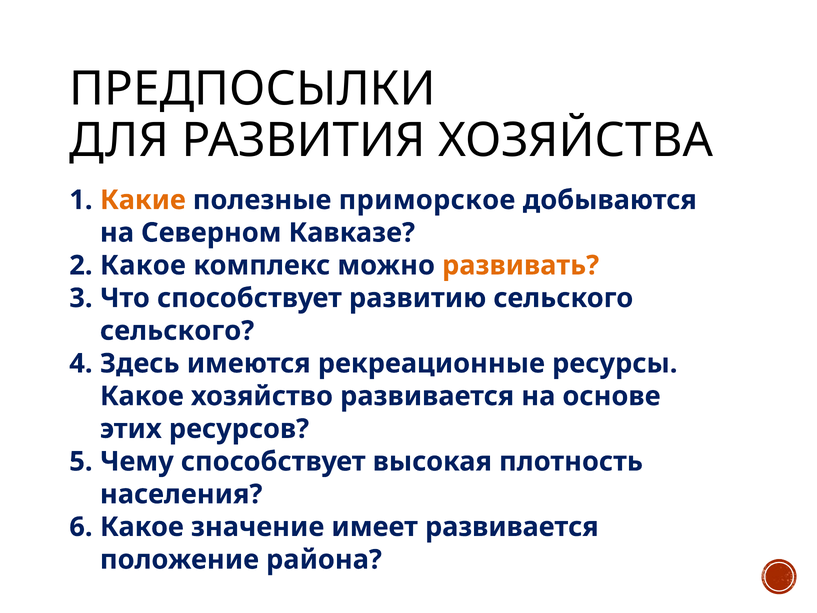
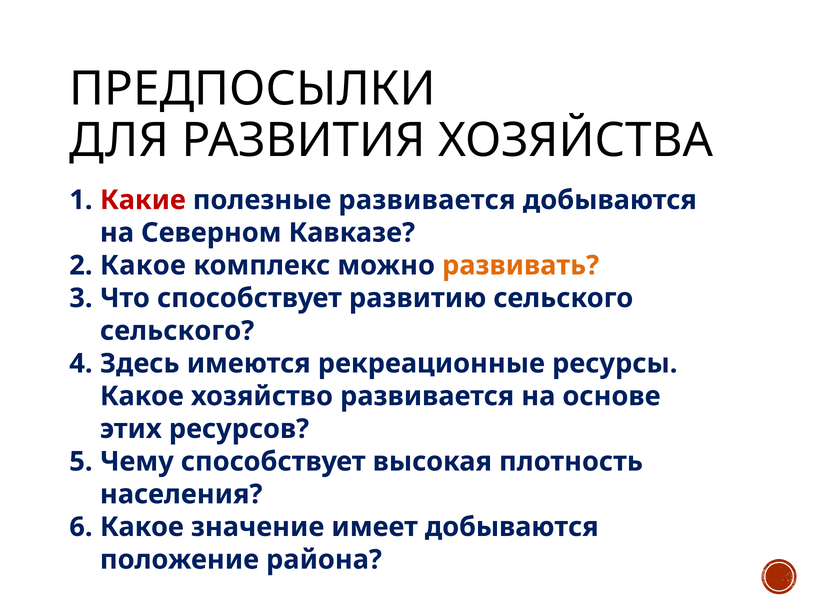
Какие colour: orange -> red (143, 200)
полезные приморское: приморское -> развивается (427, 200)
имеет развивается: развивается -> добываются (512, 527)
